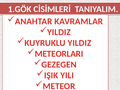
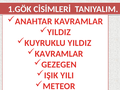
METEORLARI: METEORLARI -> KAVRAMLAR (59, 54)
